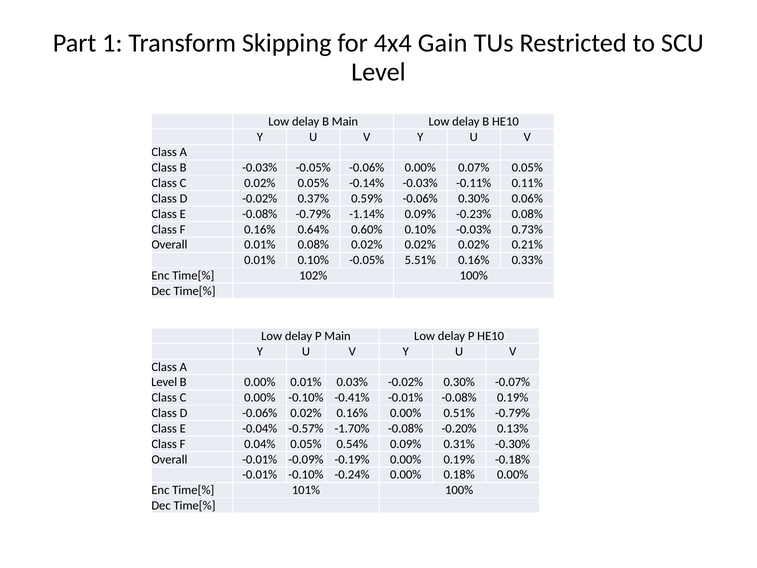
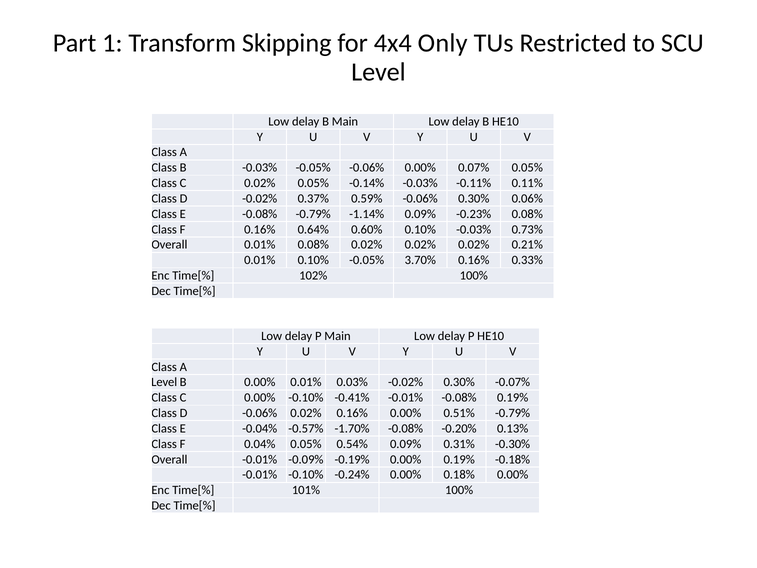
Gain: Gain -> Only (443, 43)
5.51%: 5.51% -> 3.70% (420, 260)
